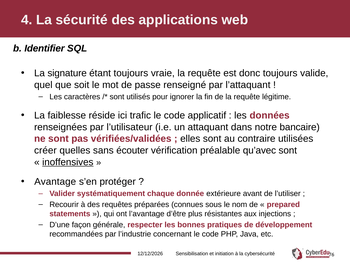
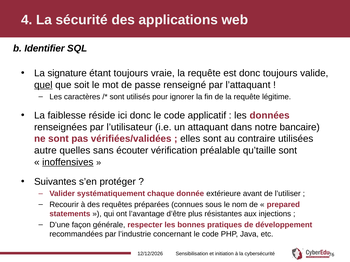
quel underline: none -> present (43, 85)
ici trafic: trafic -> donc (140, 116)
créer: créer -> autre (45, 151)
qu’avec: qu’avec -> qu’taille (259, 151)
Avantage: Avantage -> Suivantes (55, 182)
